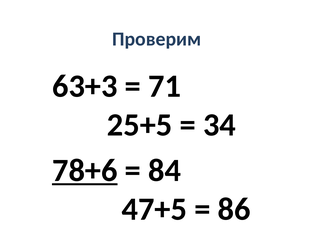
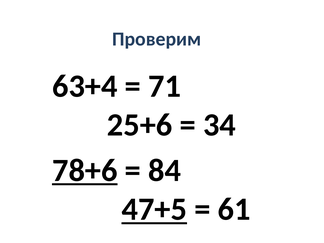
63+3: 63+3 -> 63+4 (85, 86)
25+5: 25+5 -> 25+6 (140, 125)
47+5 underline: none -> present (154, 209)
86: 86 -> 61 (234, 209)
